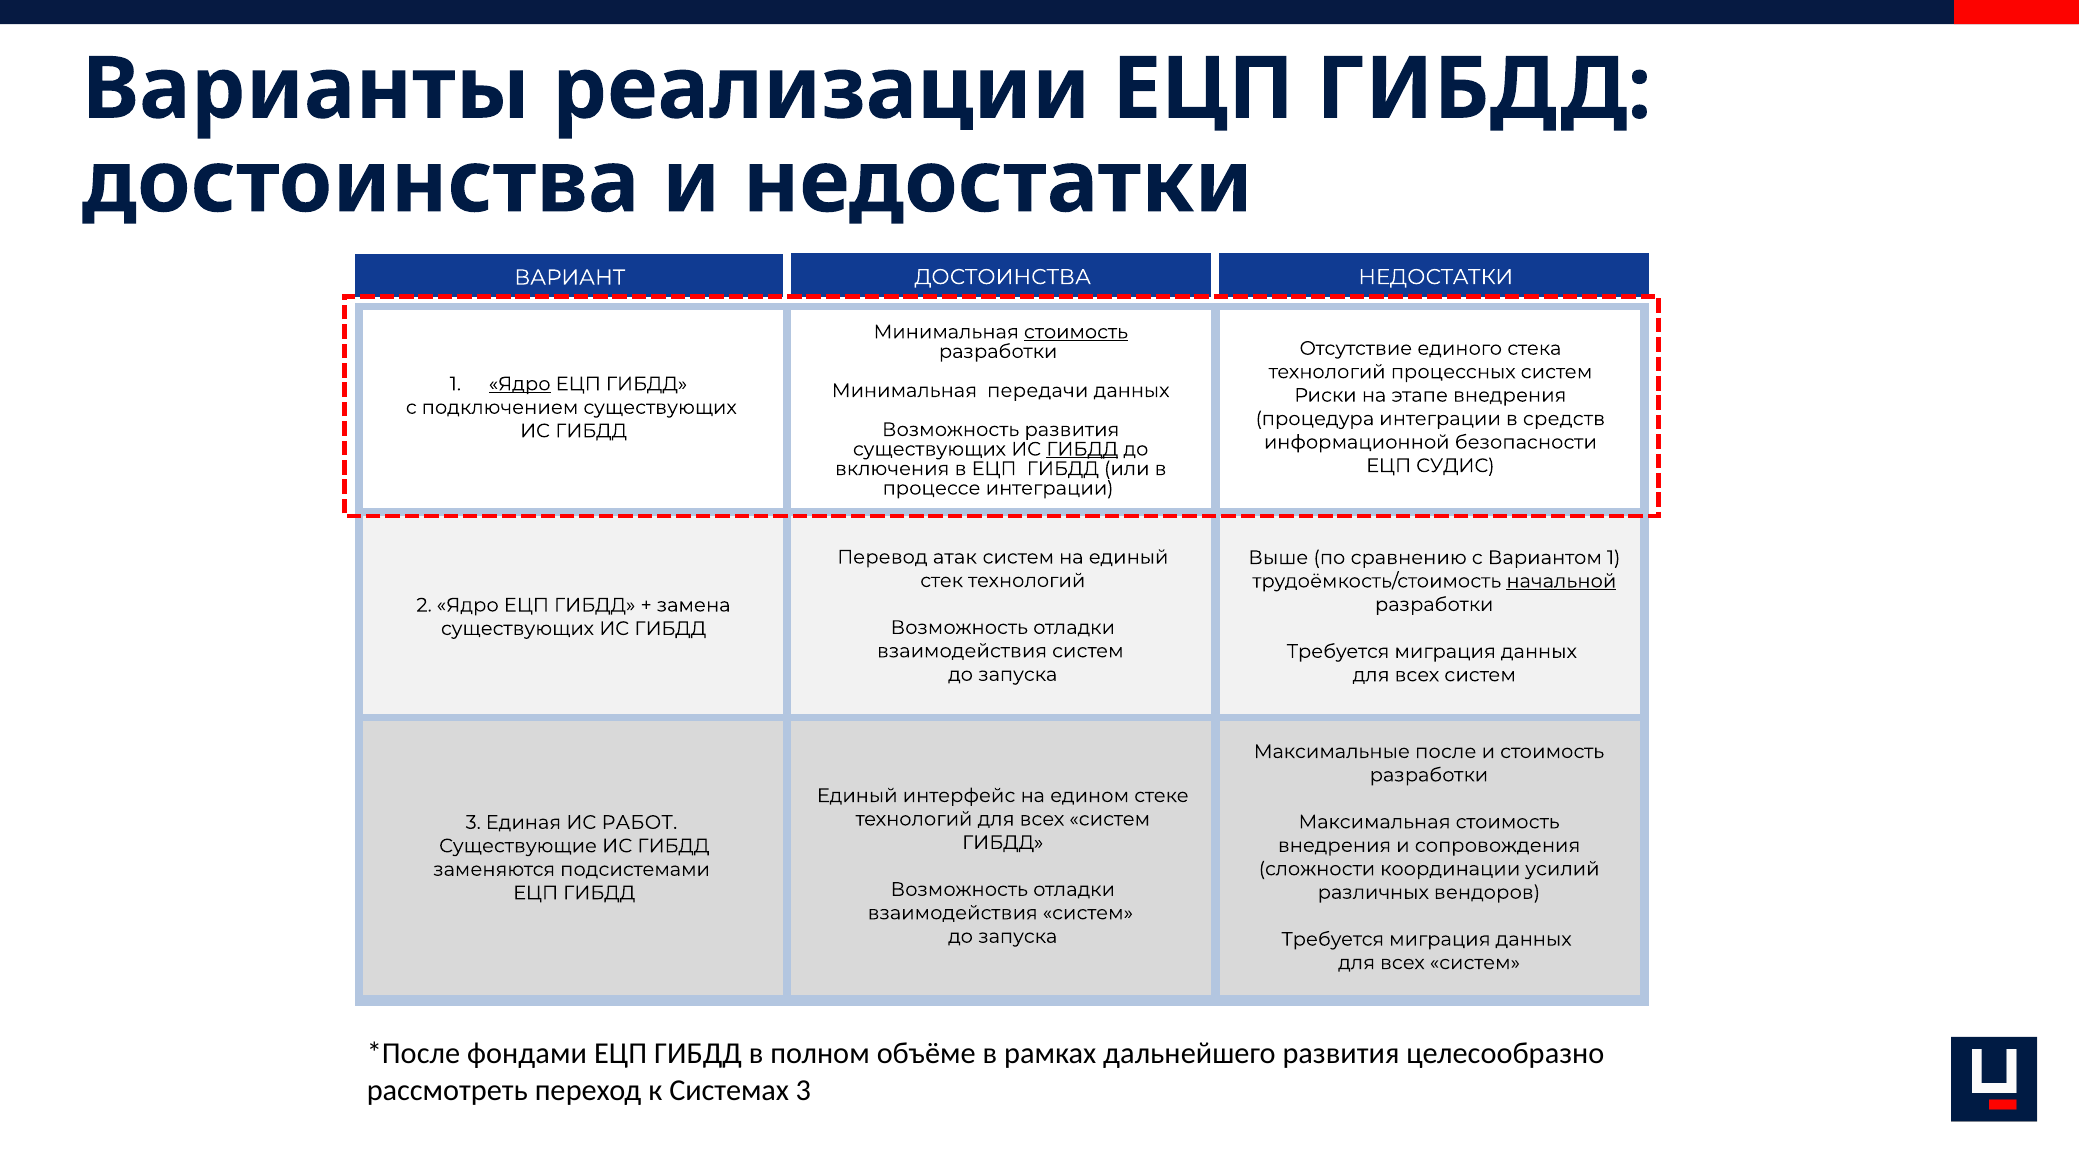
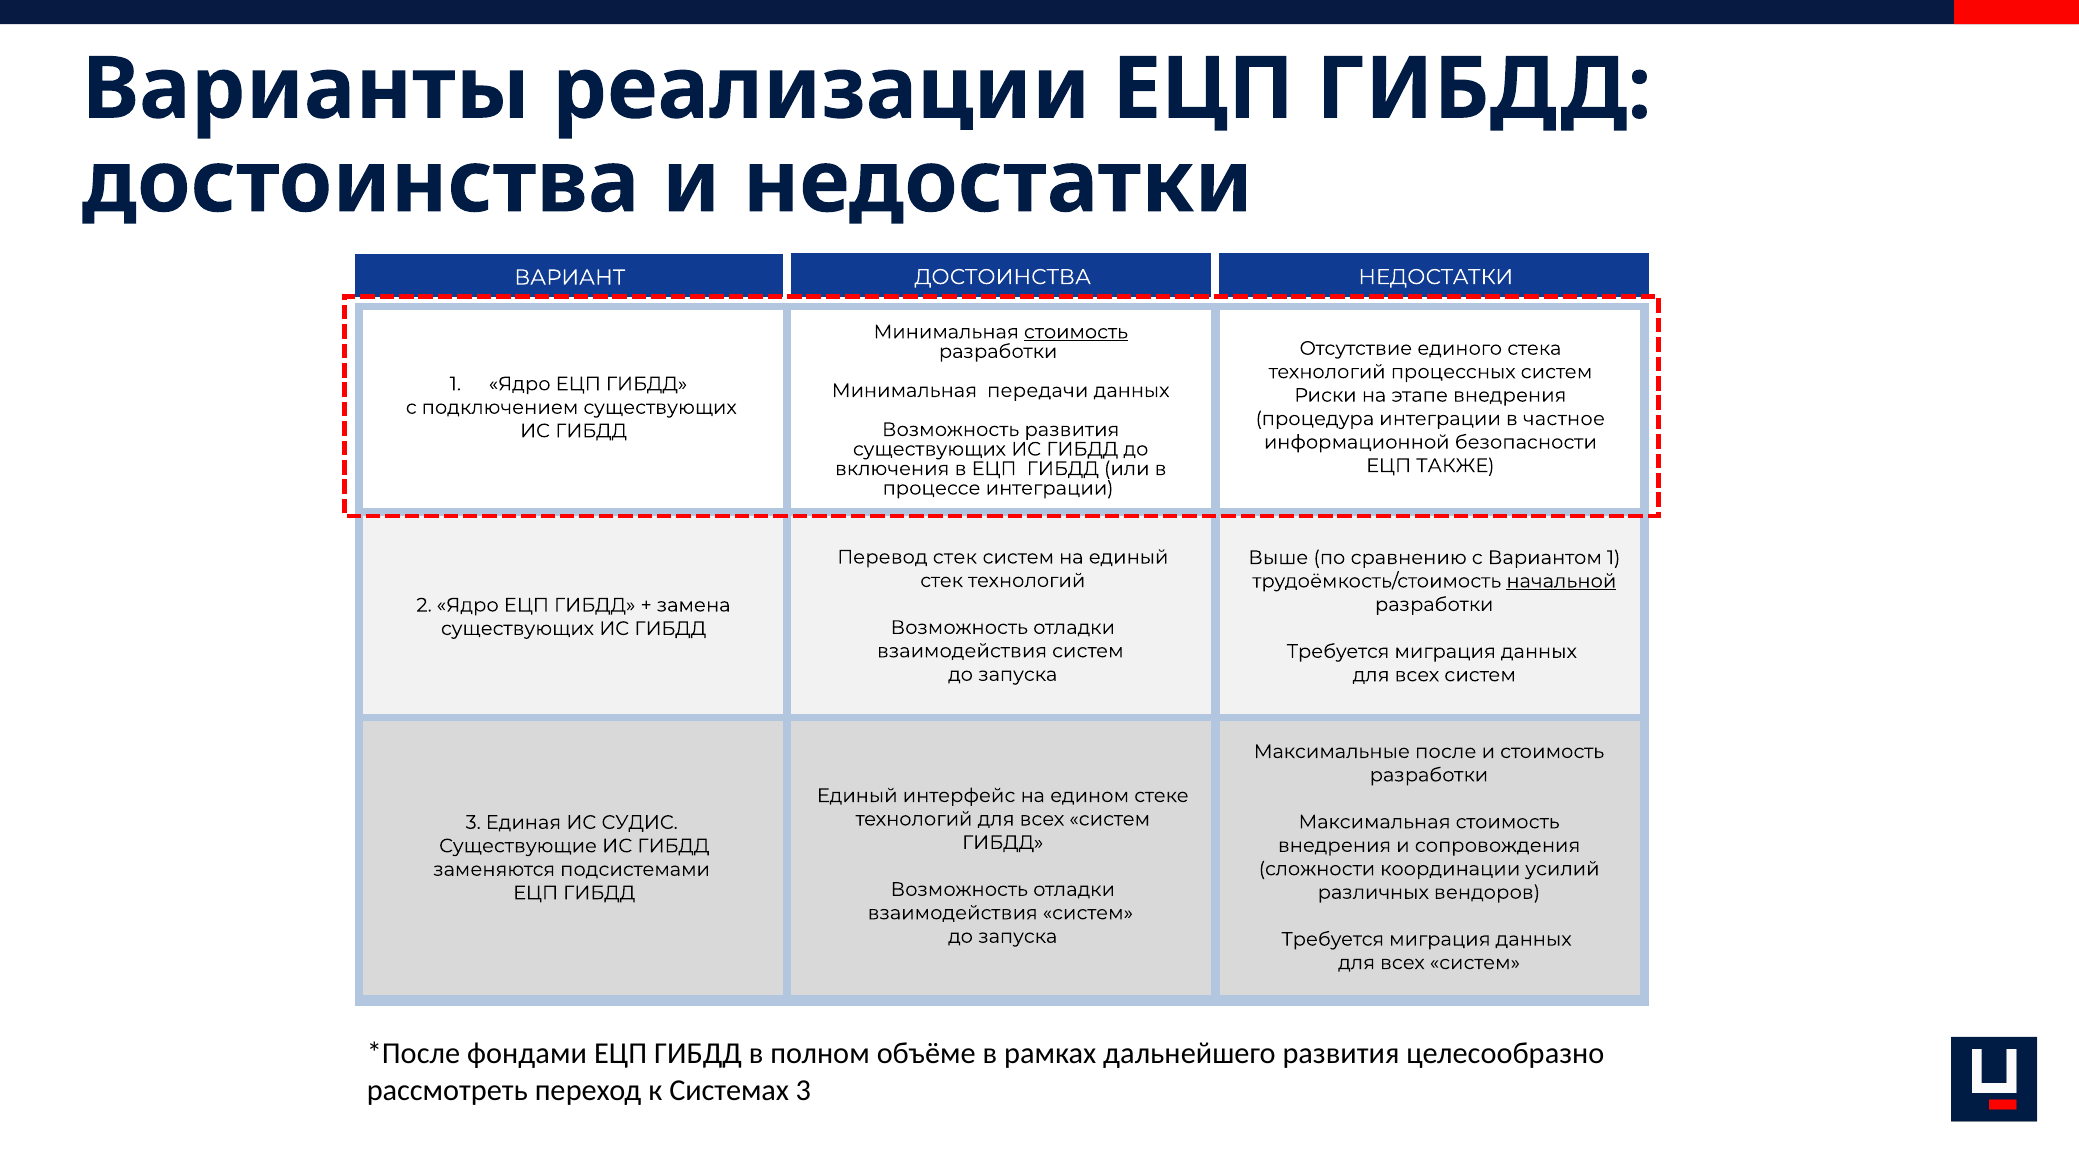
Ядро underline: present -> none (520, 384)
средств: средств -> частное (1564, 419)
ГИБДД underline: present -> none (1082, 449)
СУДИС: СУДИС -> ТАКЖЕ (1455, 465)
Перевод атак: атак -> стек (955, 557)
РАБОТ: РАБОТ -> СУДИС (640, 822)
